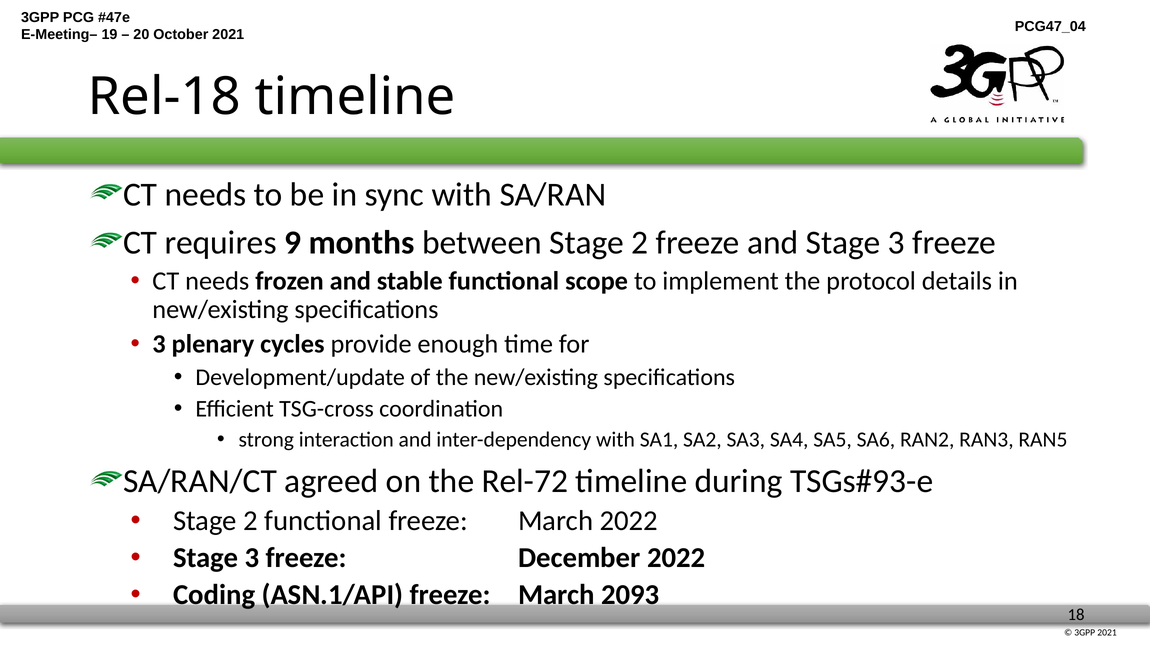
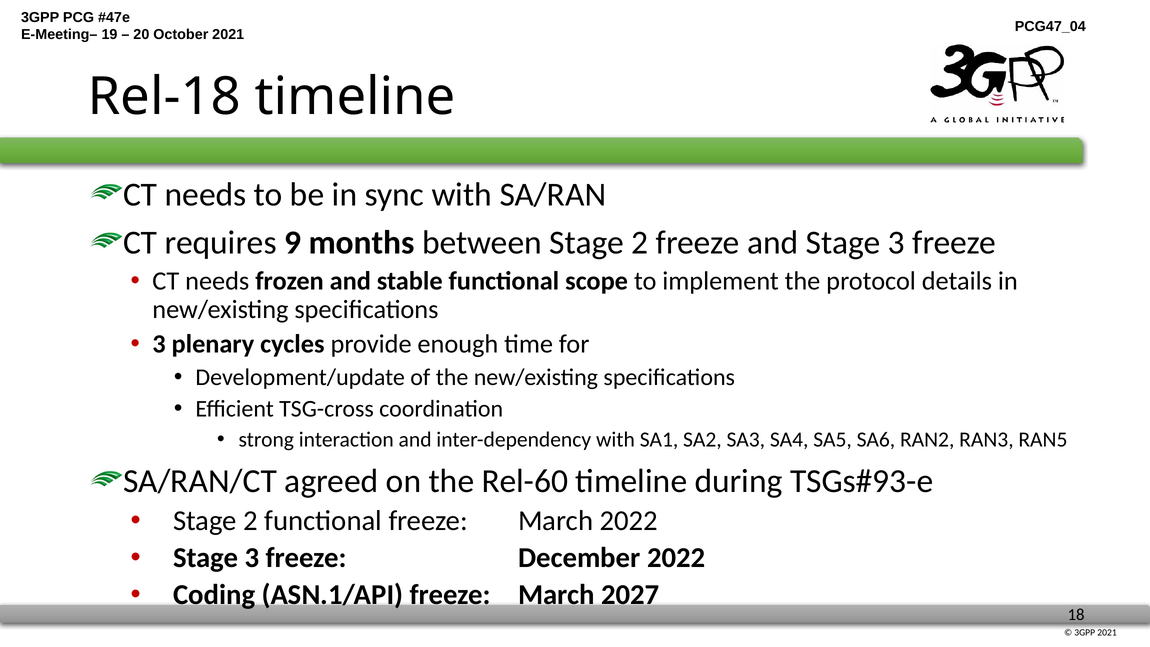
Rel-72: Rel-72 -> Rel-60 (525, 481)
2093: 2093 -> 2027 (630, 595)
